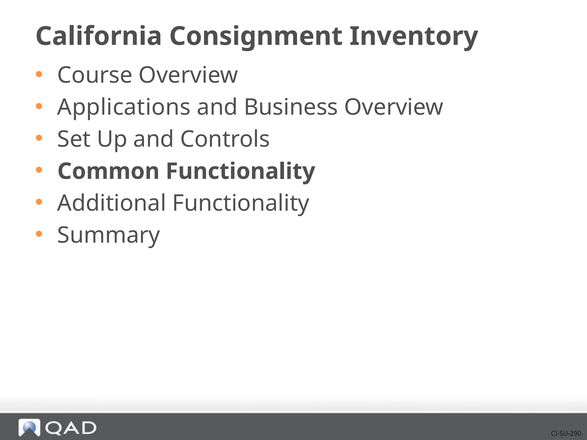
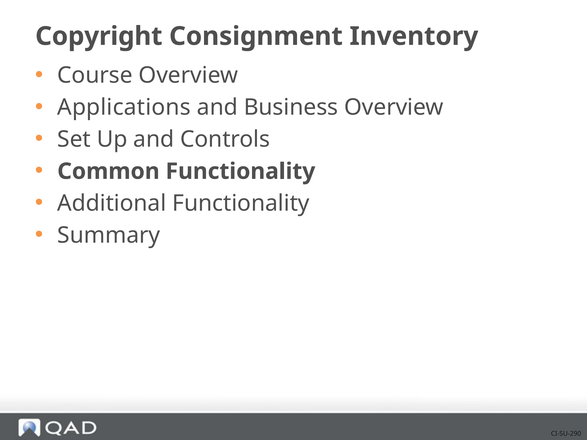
California: California -> Copyright (99, 36)
